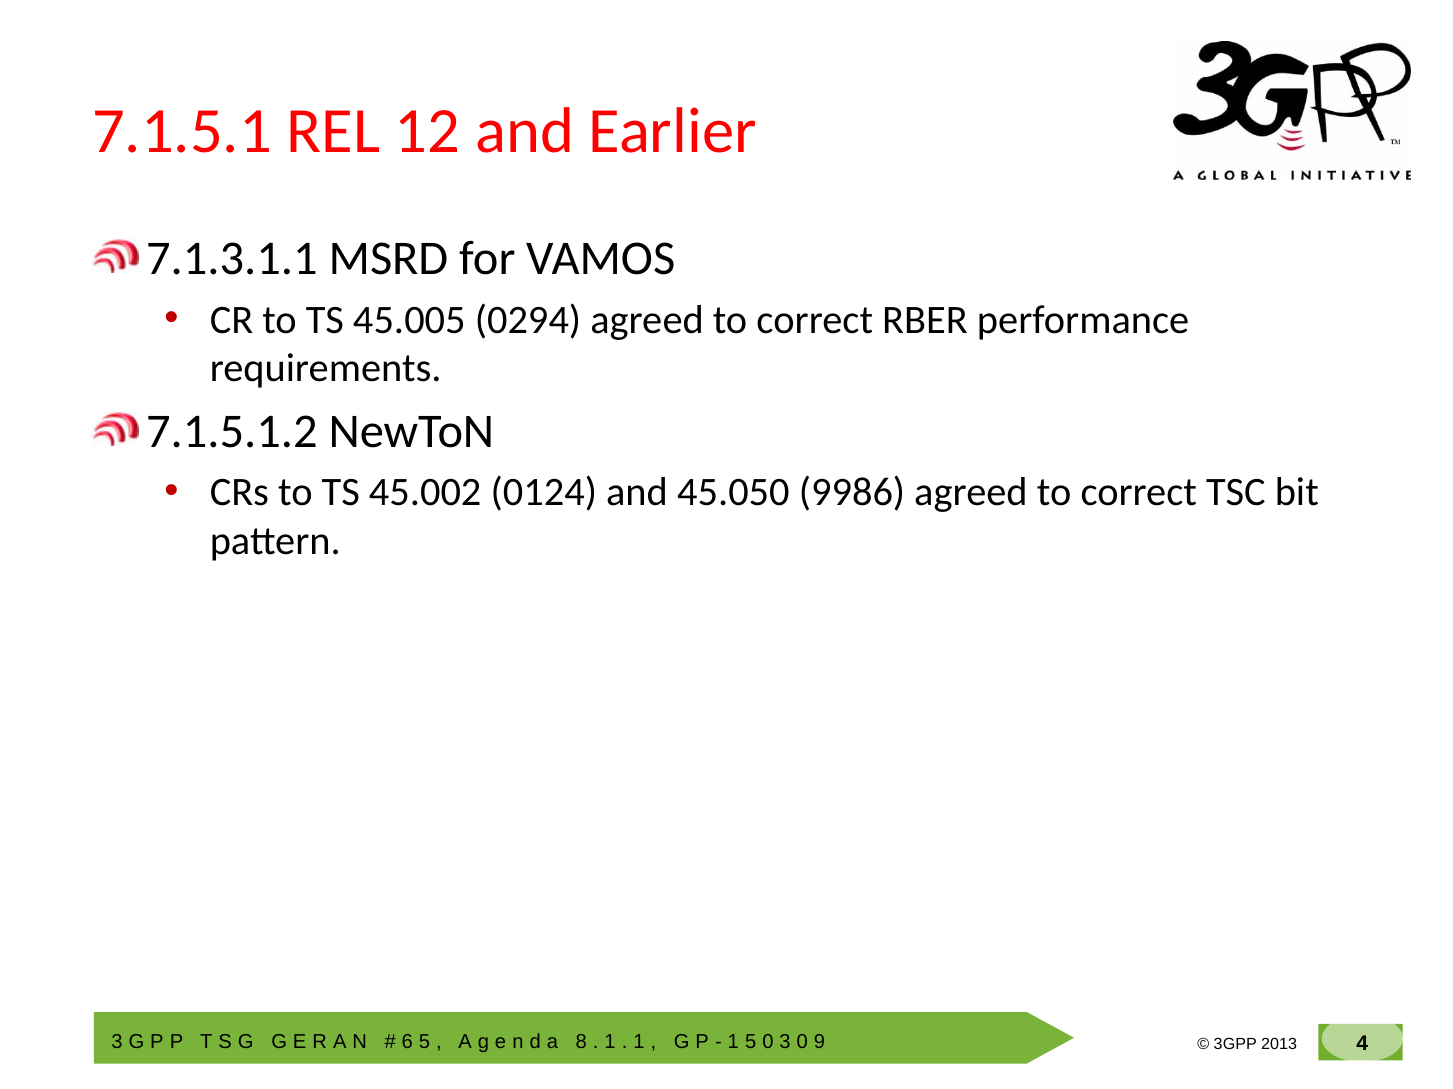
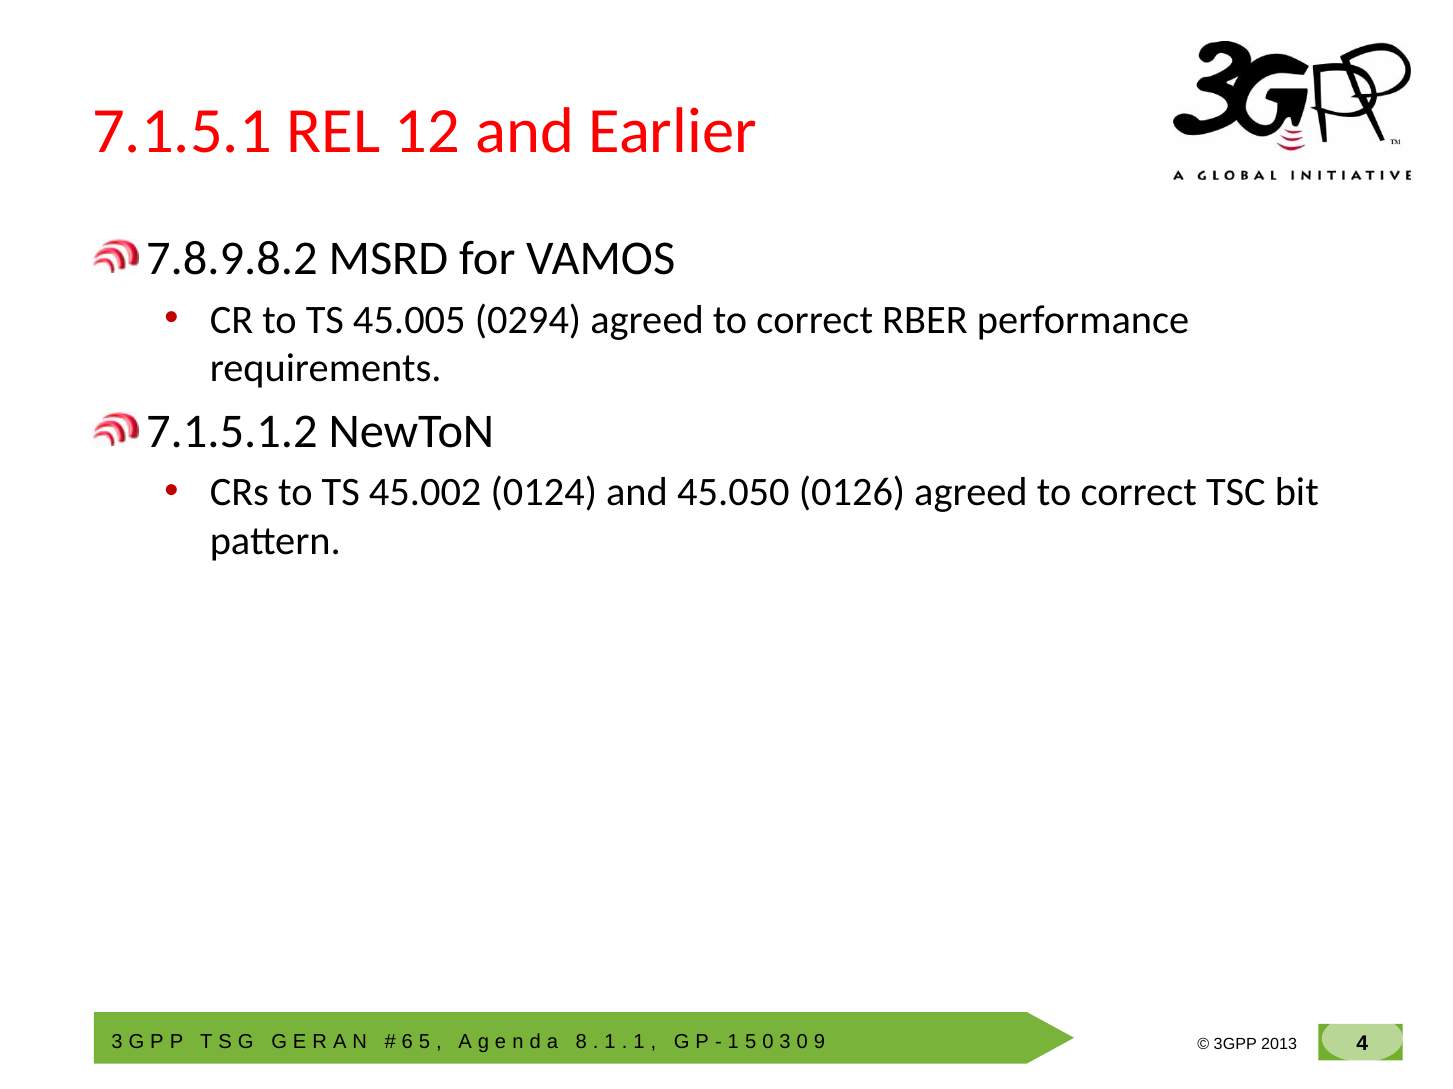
7.1.3.1.1: 7.1.3.1.1 -> 7.8.9.8.2 (232, 259)
9986: 9986 -> 0126 (852, 493)
